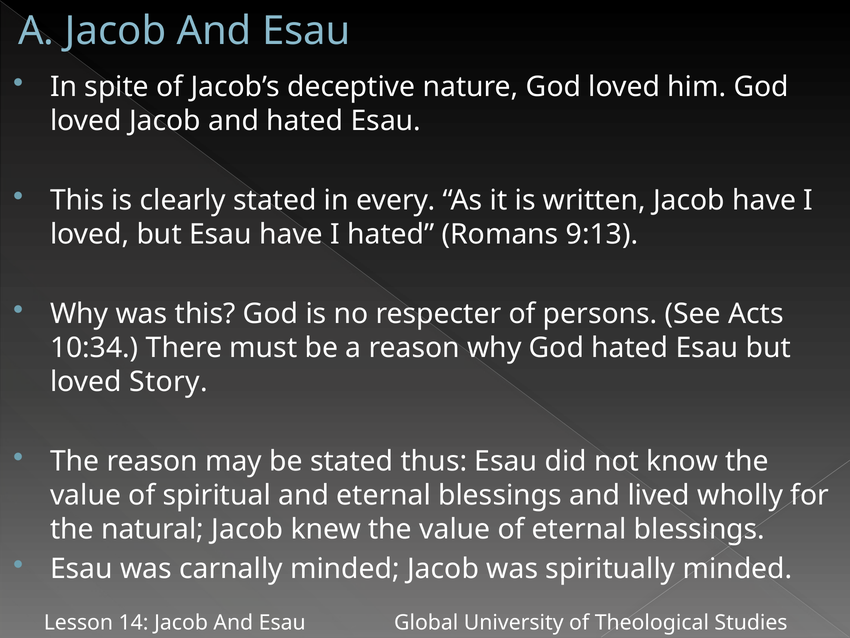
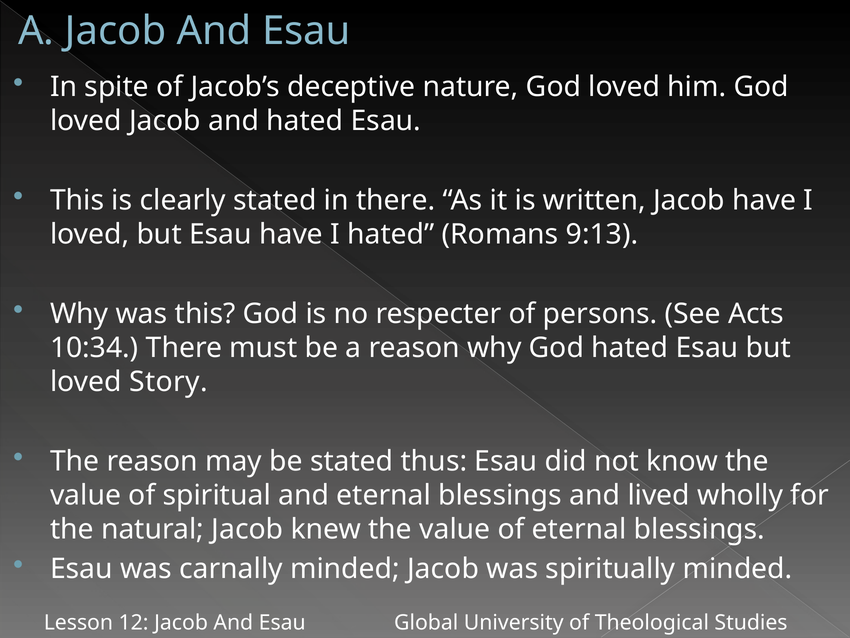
in every: every -> there (396, 200)
14: 14 -> 12 (134, 622)
